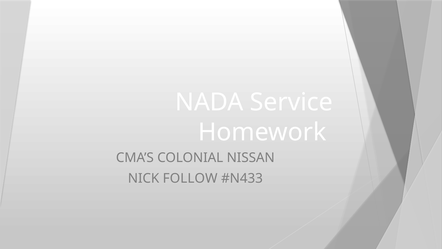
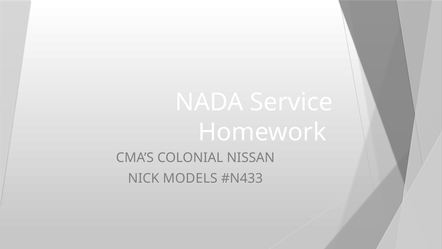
FOLLOW: FOLLOW -> MODELS (190, 178)
